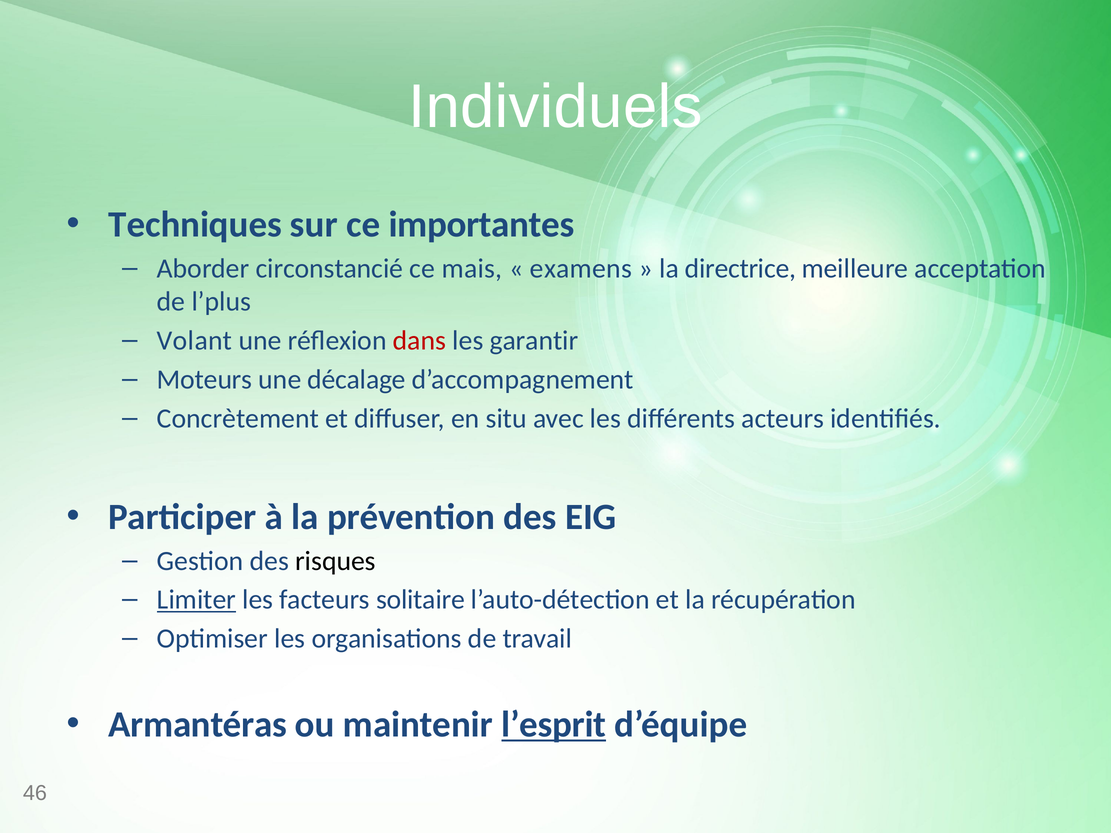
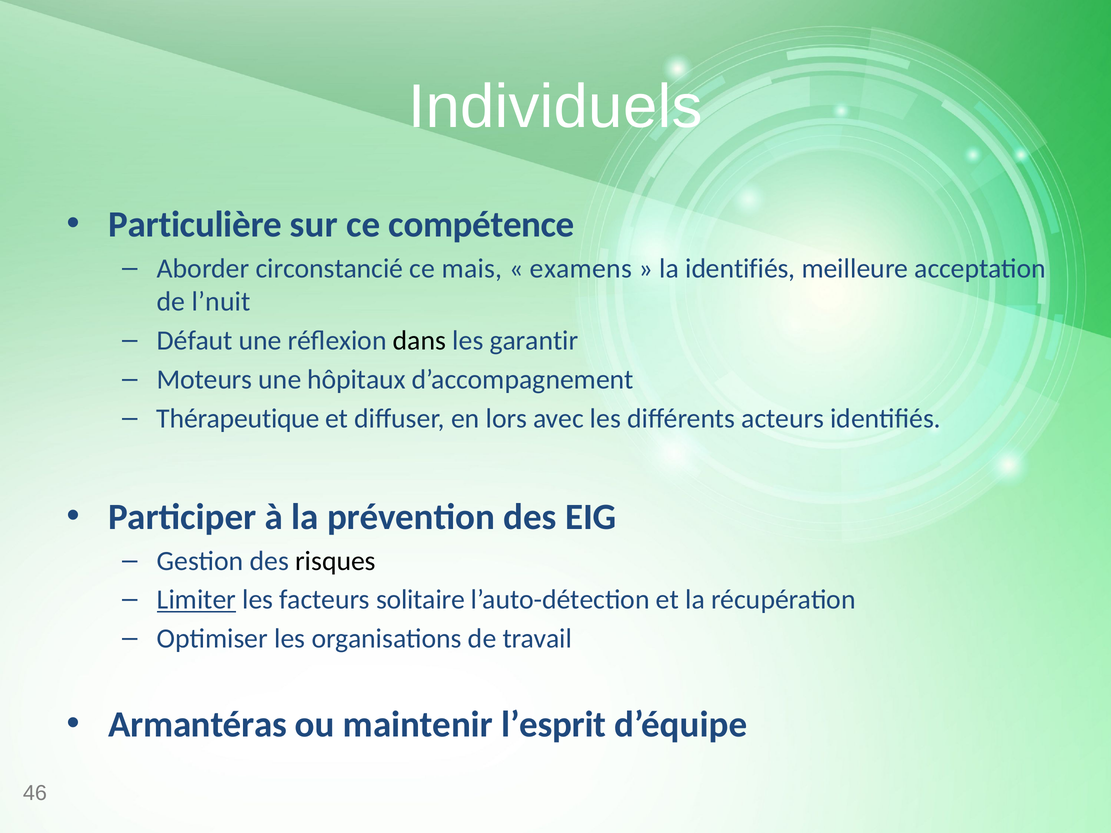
Techniques: Techniques -> Particulière (195, 225)
importantes: importantes -> compétence (481, 225)
la directrice: directrice -> identifiés (740, 269)
l’plus: l’plus -> l’nuit (221, 302)
Volant: Volant -> Défaut (195, 341)
dans colour: red -> black (420, 341)
décalage: décalage -> hôpitaux (357, 380)
Concrètement: Concrètement -> Thérapeutique (238, 419)
situ: situ -> lors (506, 419)
l’esprit underline: present -> none (554, 725)
